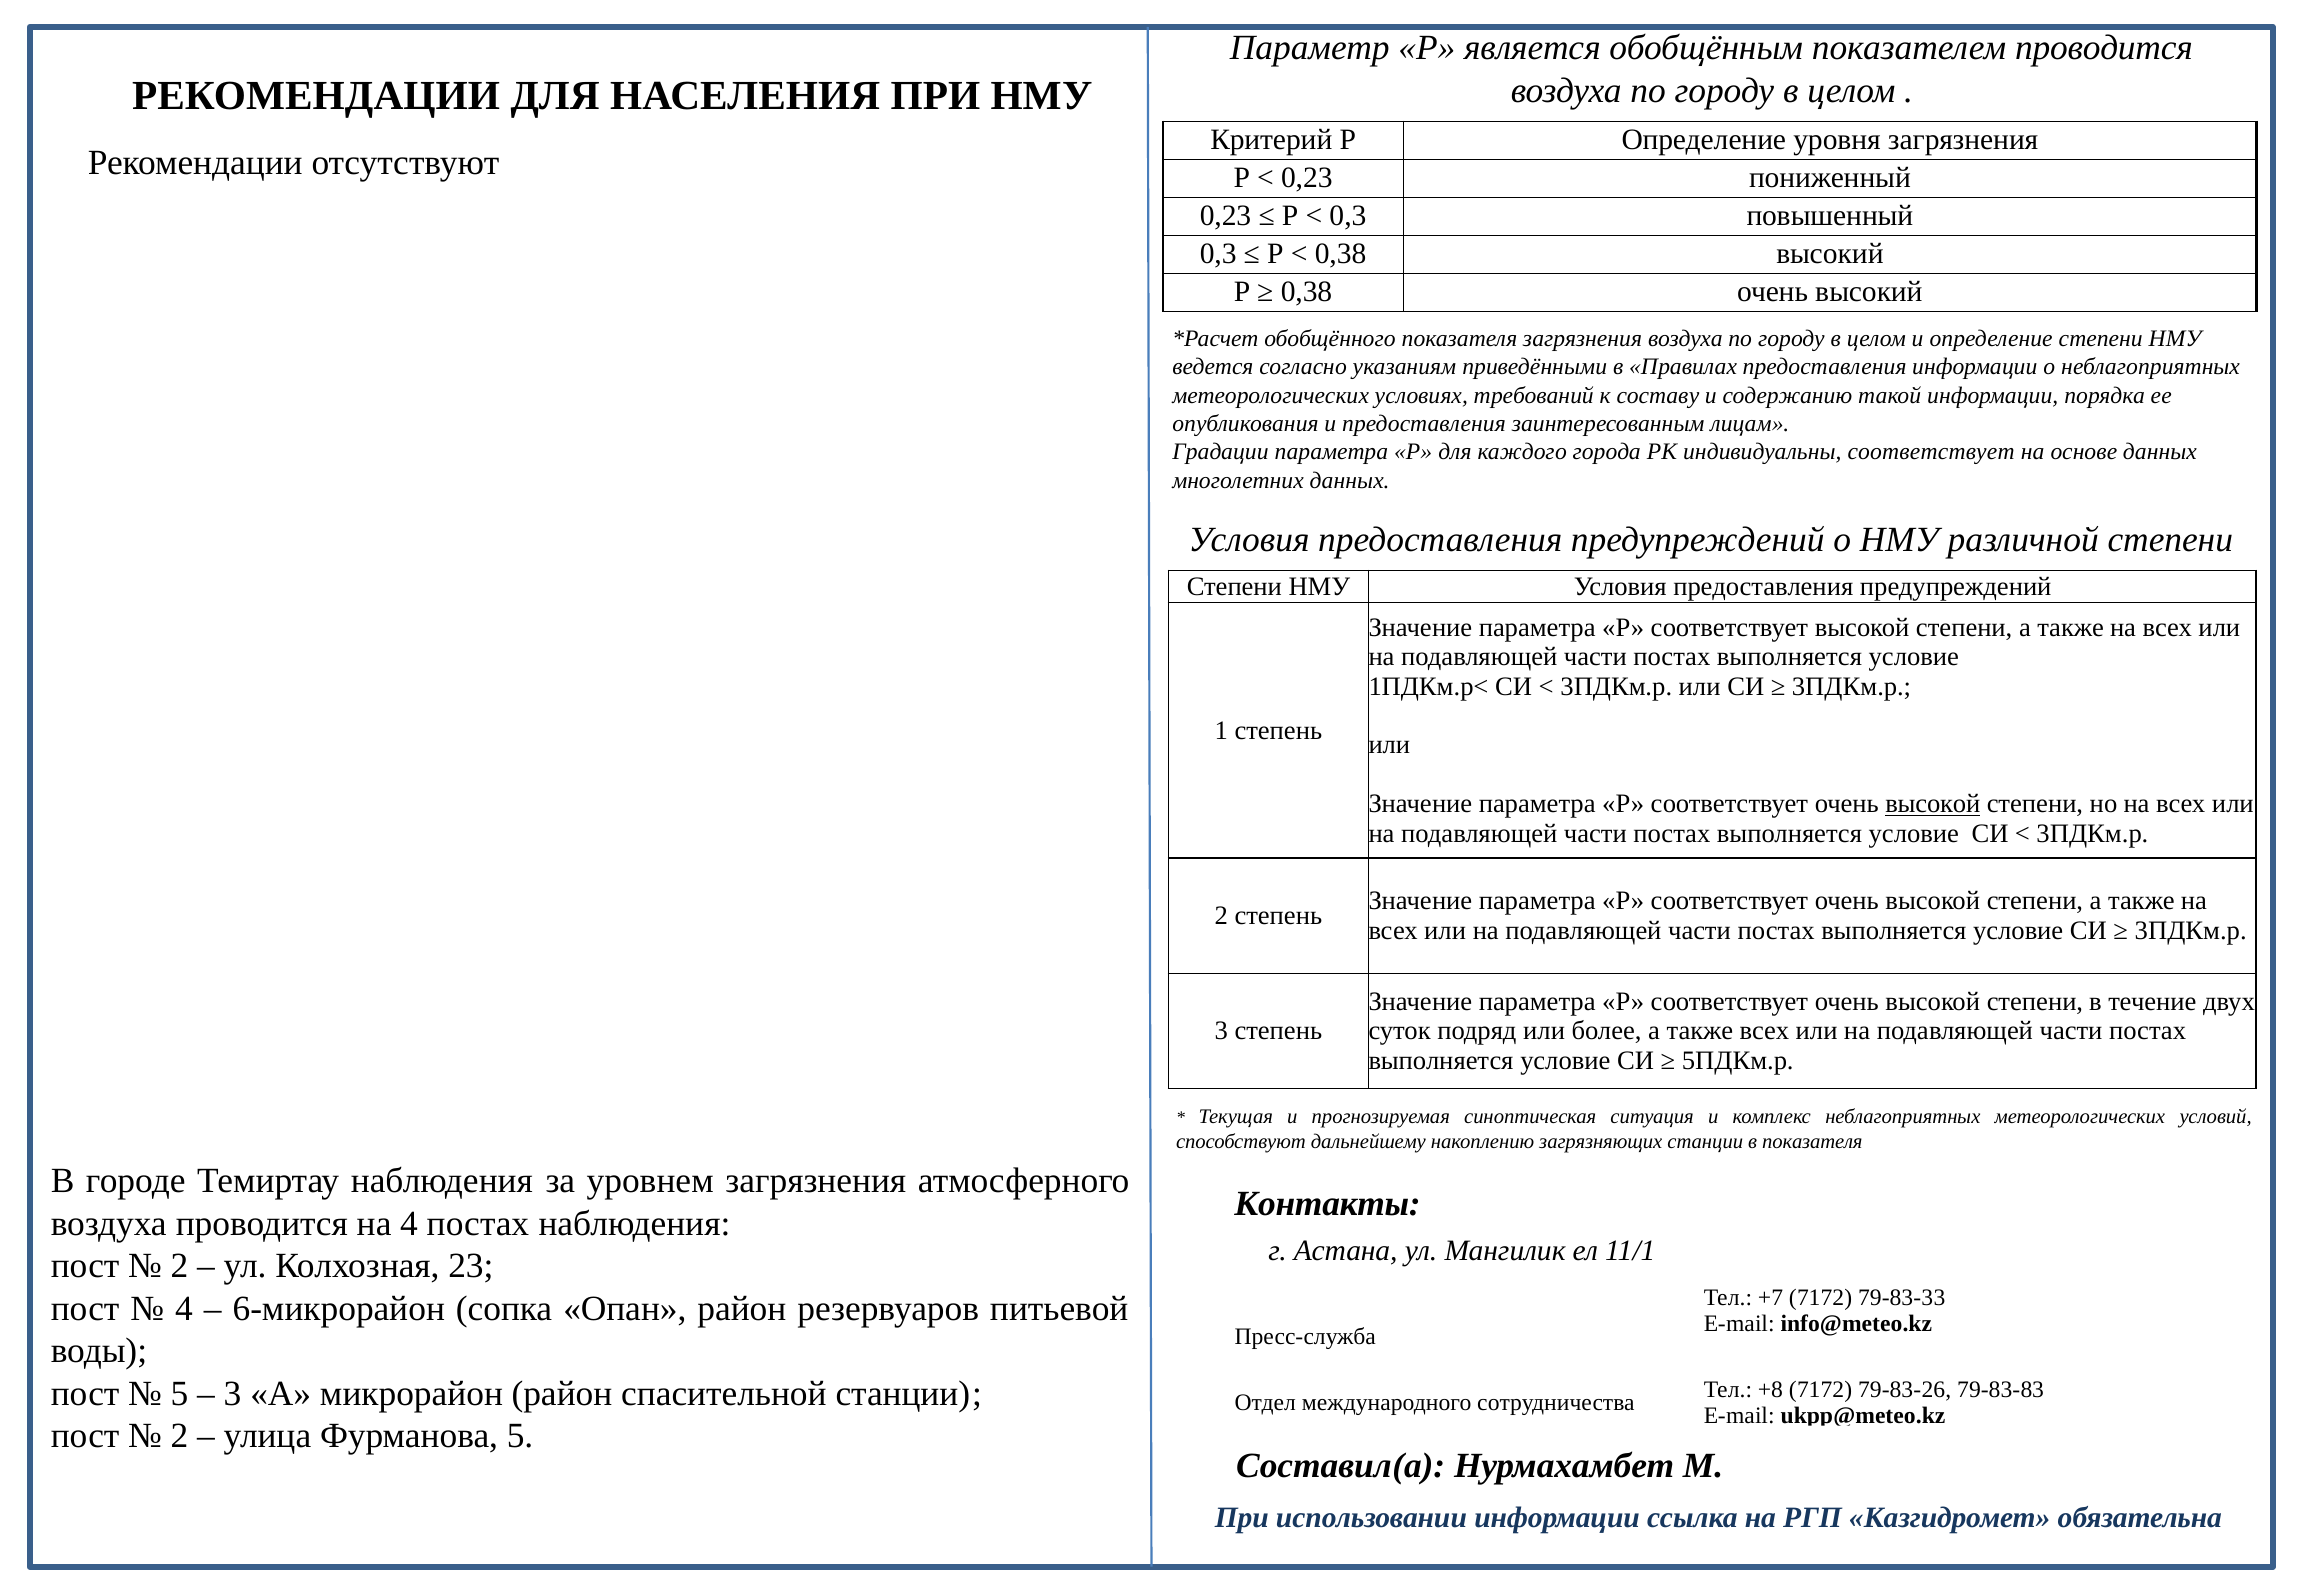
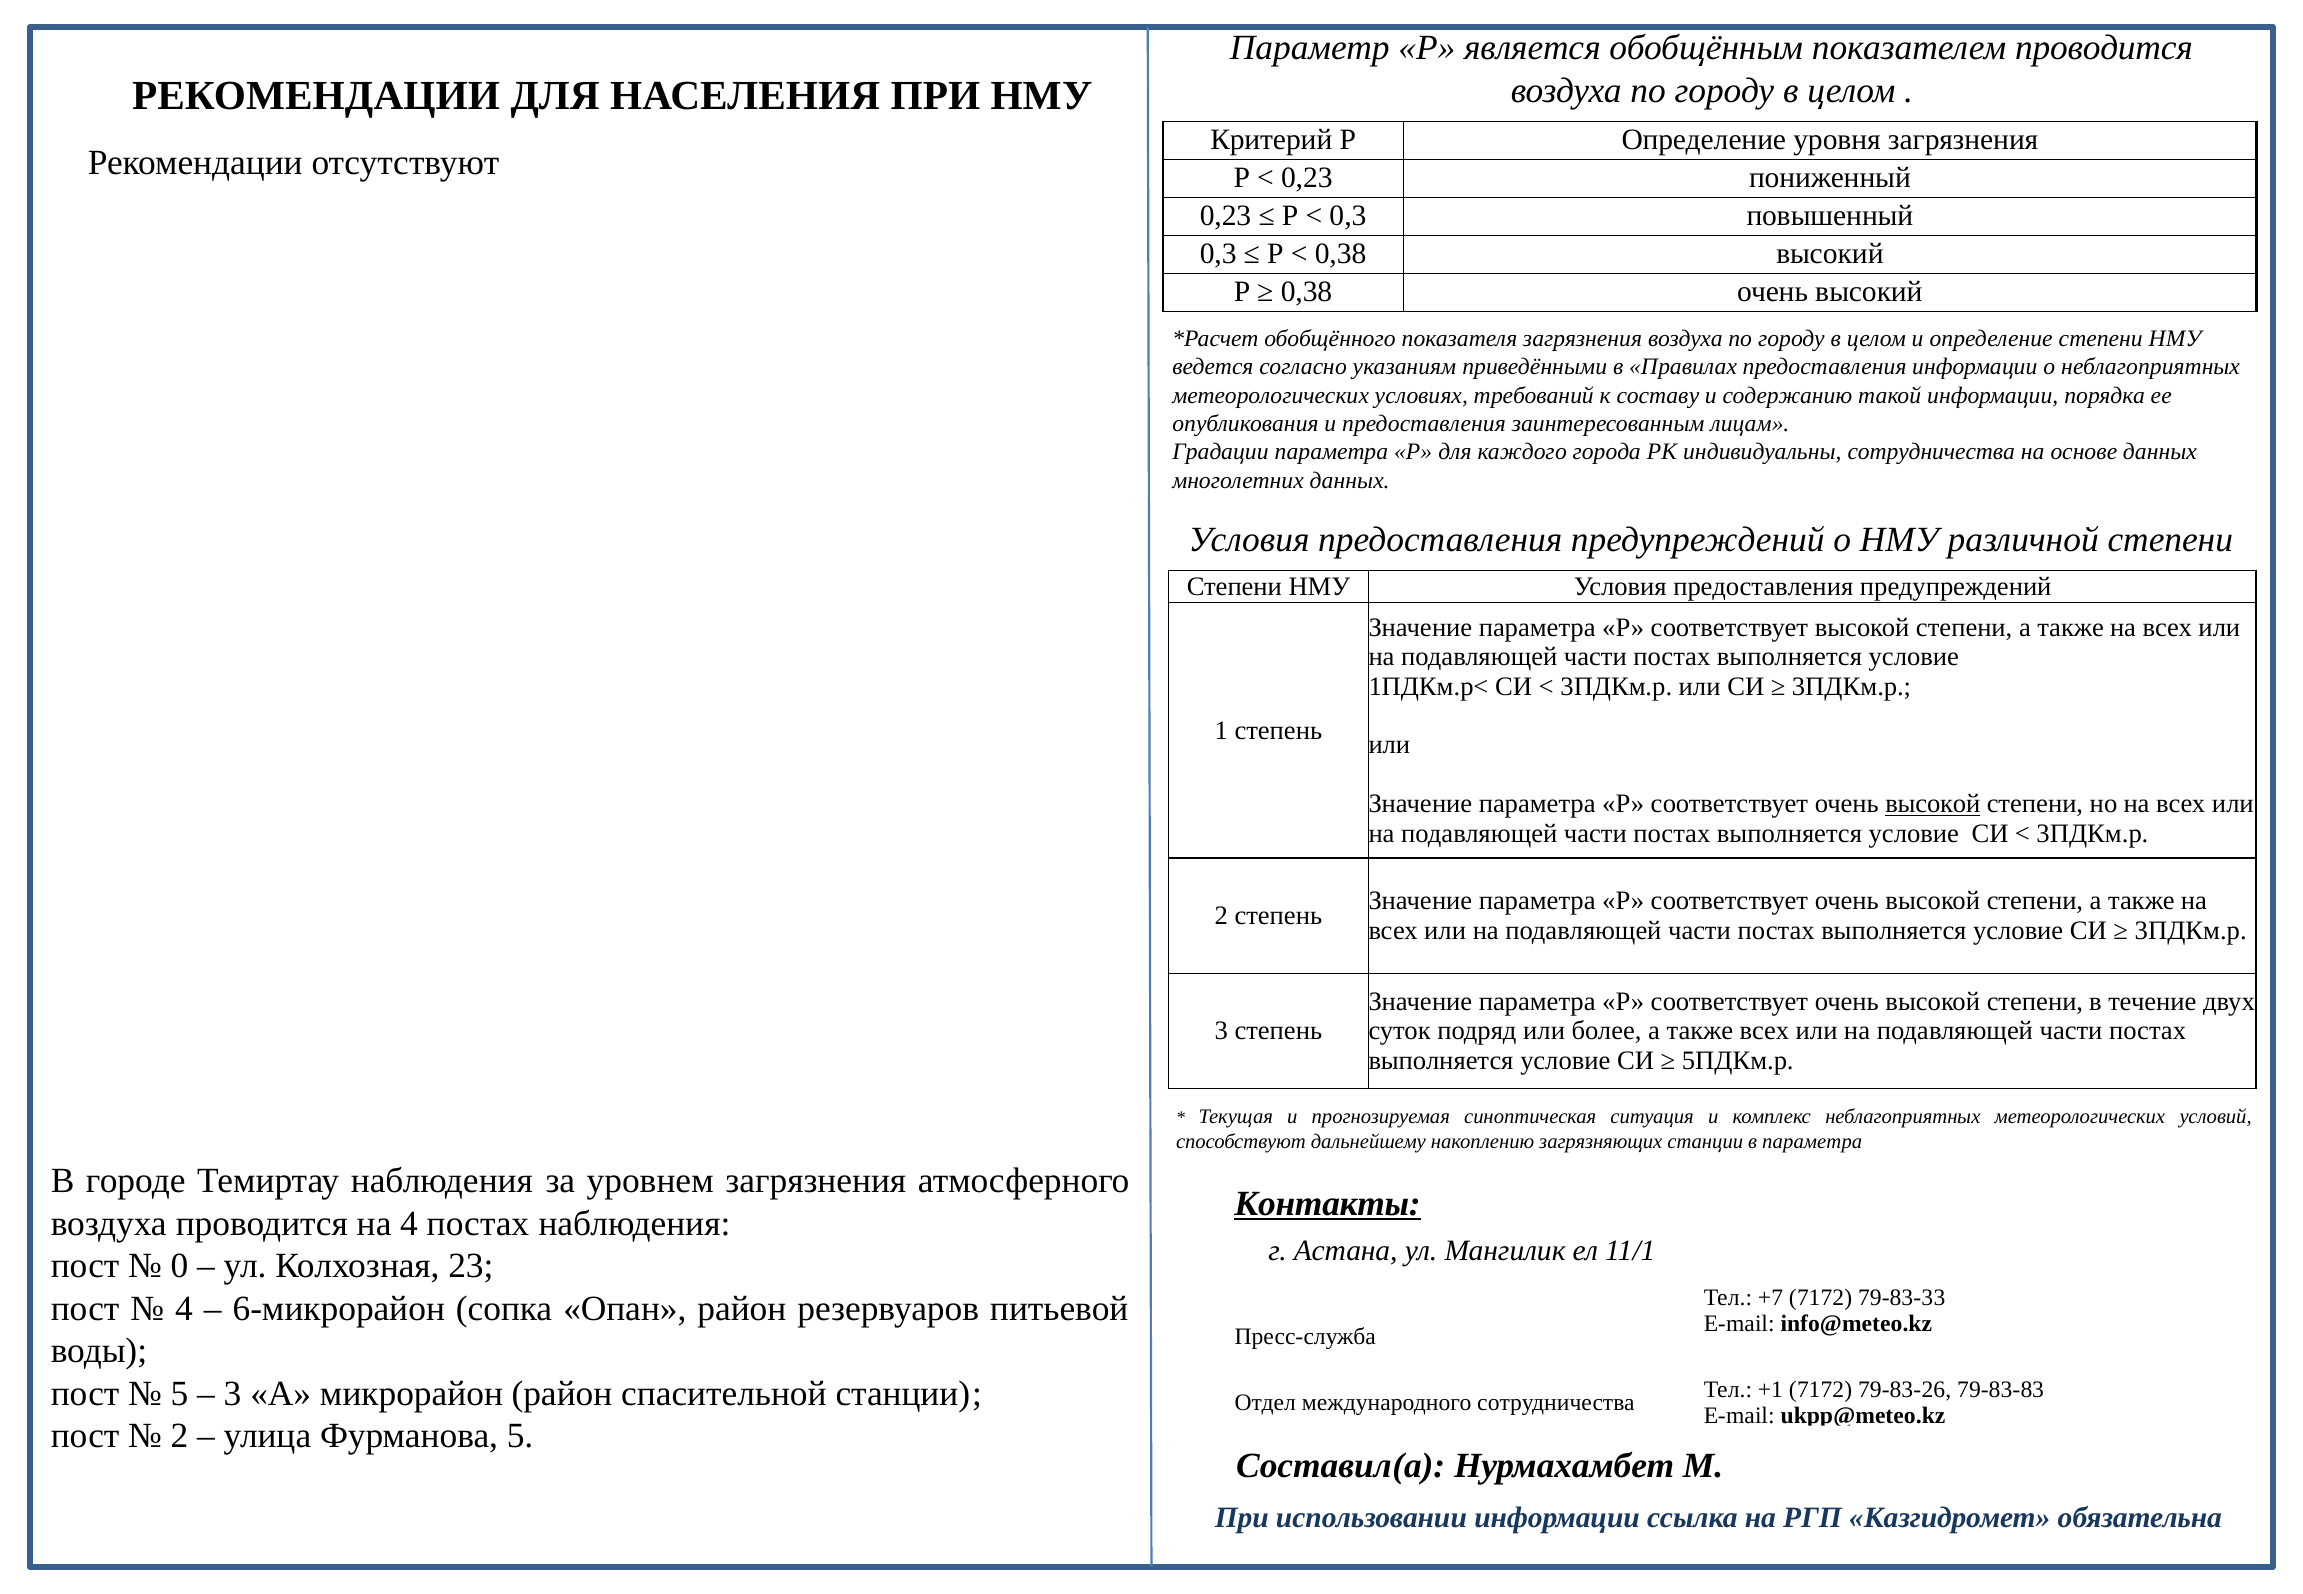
индивидуальны соответствует: соответствует -> сотрудничества (1931, 452)
в показателя: показателя -> параметра (1812, 1142)
Контакты underline: none -> present (1328, 1204)
2: 2 -> 0 (180, 1266)
+8: +8 -> +1 (1770, 1390)
